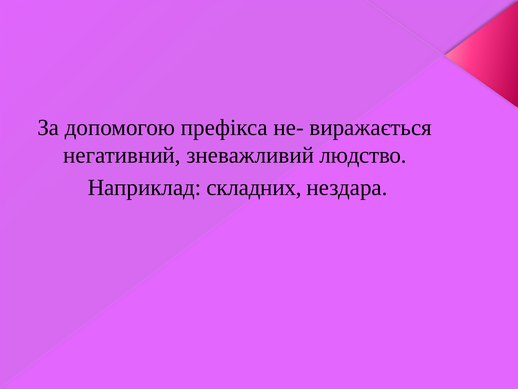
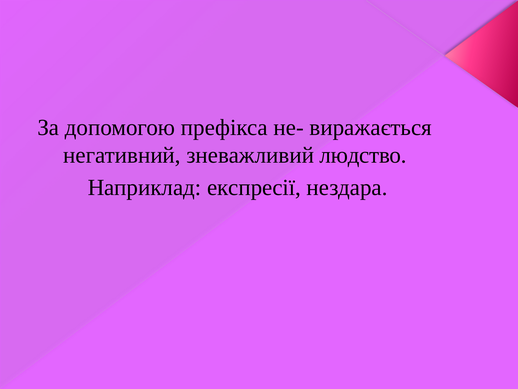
складних: складних -> експресії (254, 187)
